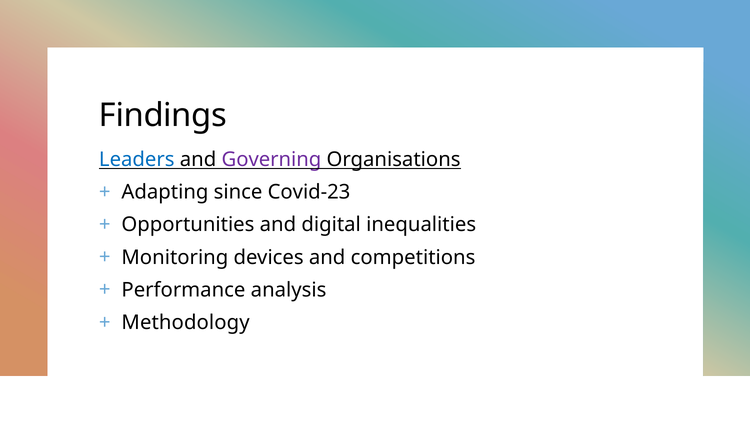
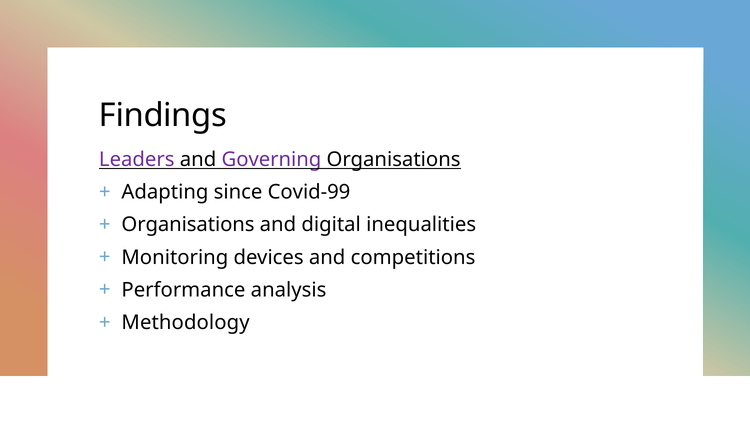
Leaders colour: blue -> purple (137, 159)
Covid-23: Covid-23 -> Covid-99 (309, 192)
Opportunities: Opportunities -> Organisations (188, 225)
